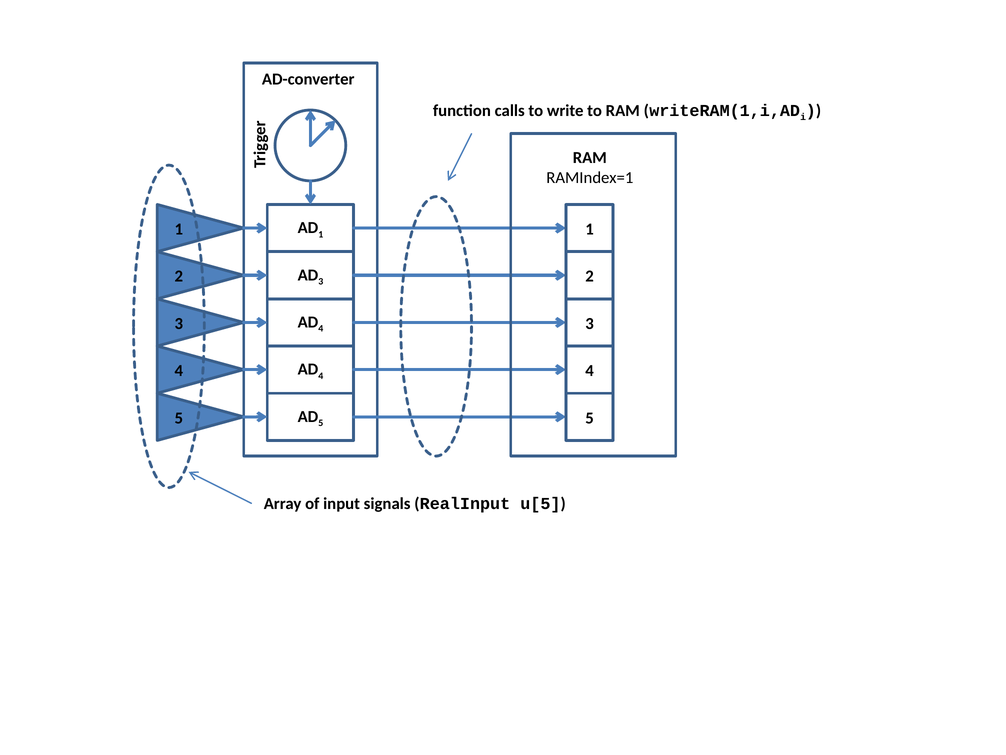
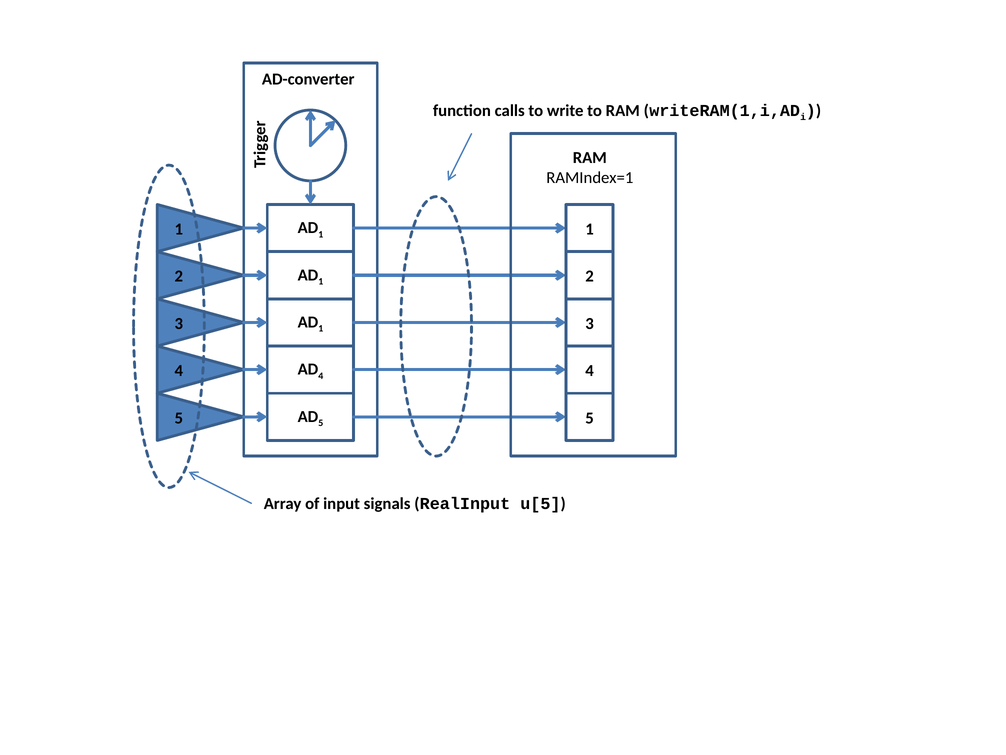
3: 3 -> 1 (321, 281)
4: 4 -> 1 (321, 329)
